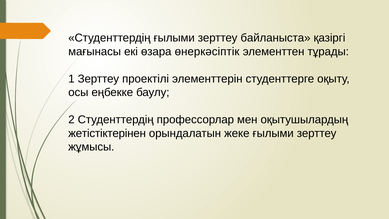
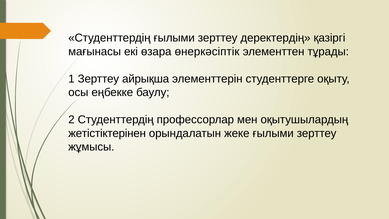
байланыста: байланыста -> деректердің (276, 38)
проектілі: проектілі -> айрықша (146, 79)
